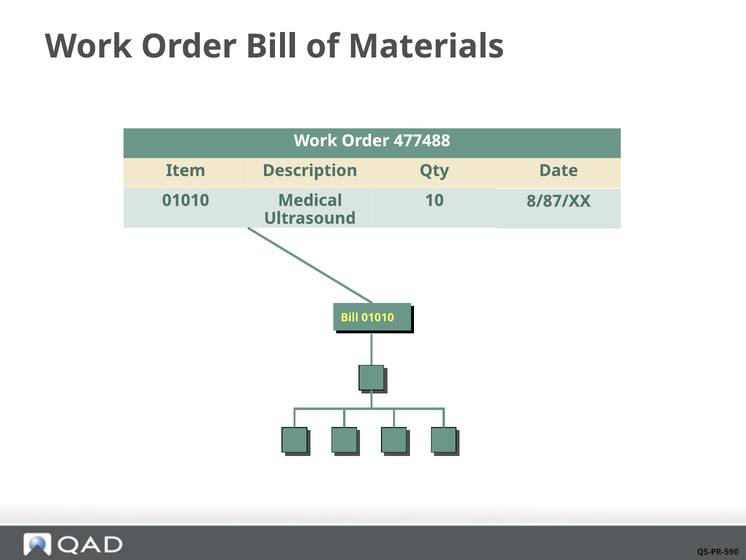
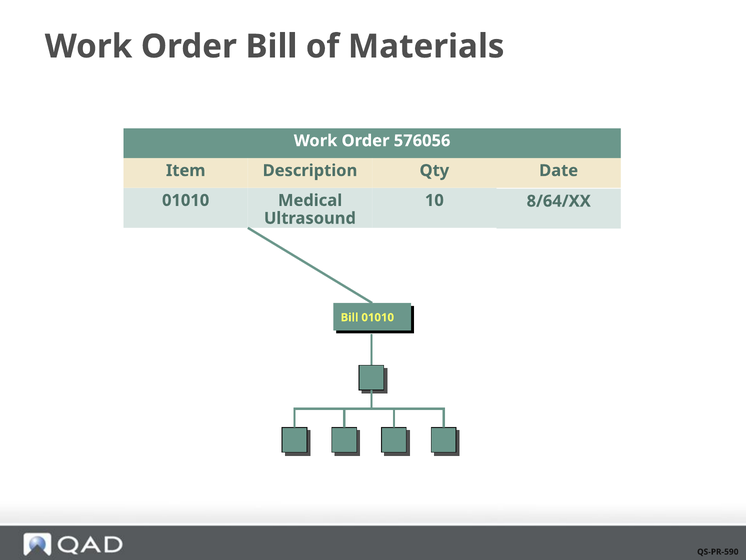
477488: 477488 -> 576056 (422, 141)
8/87/XX: 8/87/XX -> 8/64/XX (559, 201)
